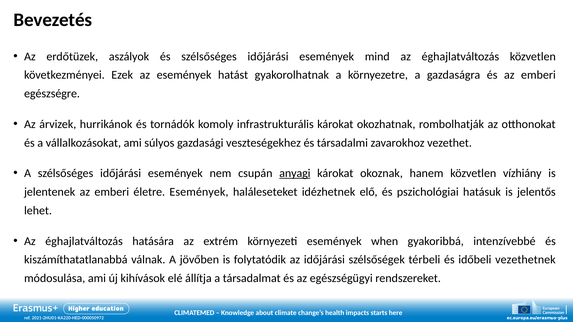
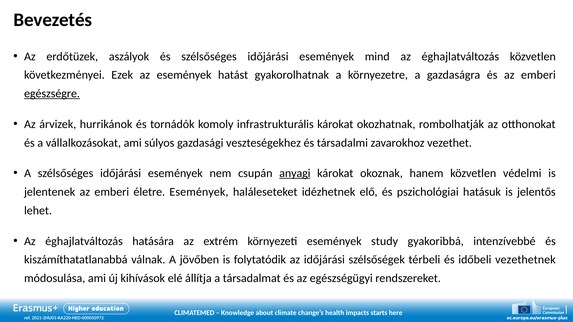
egészségre underline: none -> present (52, 94)
vízhiány: vízhiány -> védelmi (522, 173)
when: when -> study (385, 241)
